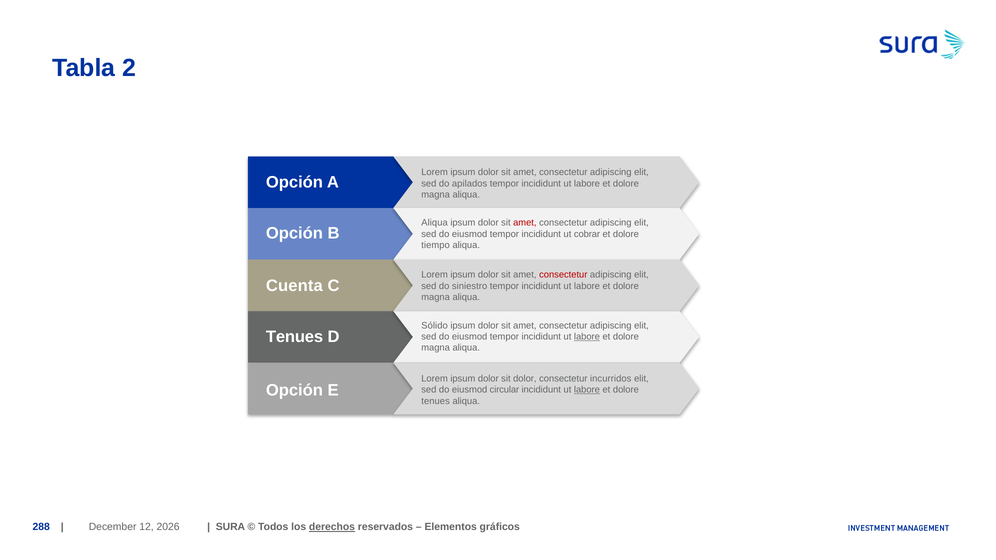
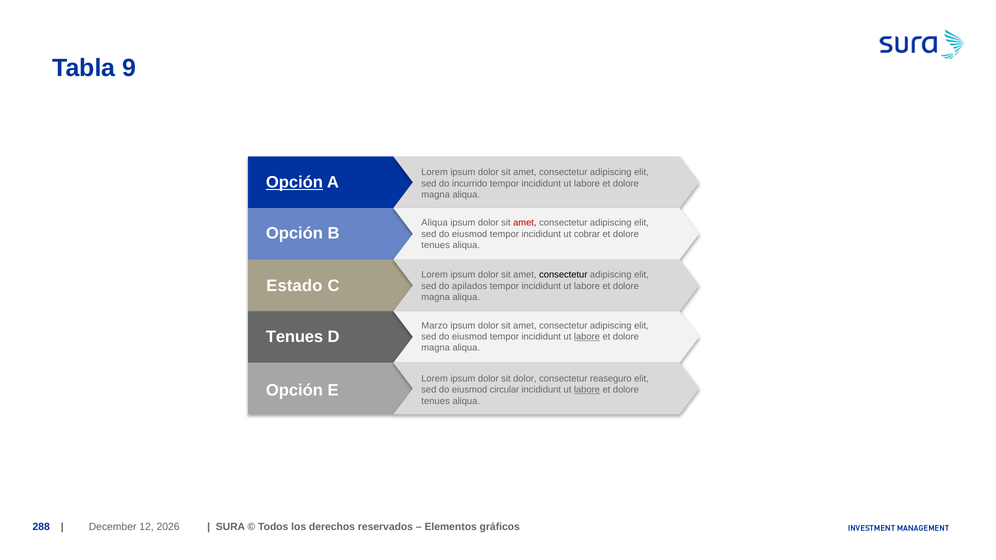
2: 2 -> 9 (129, 68)
Opción underline: none -> present (294, 183)
apilados: apilados -> incurrido (470, 184)
tiempo: tiempo -> tenues (436, 246)
consectetur colour: red -> black (563, 275)
Cuenta: Cuenta -> Estado (294, 286)
siniestro: siniestro -> apilados (470, 286)
Sólido: Sólido -> Marzo (435, 326)
incurridos: incurridos -> reaseguro (611, 379)
derechos underline: present -> none (332, 527)
